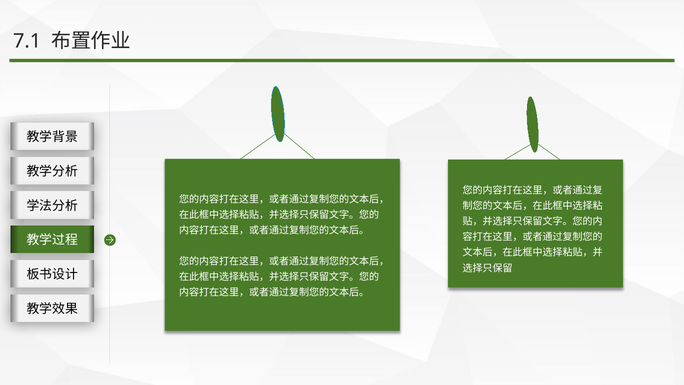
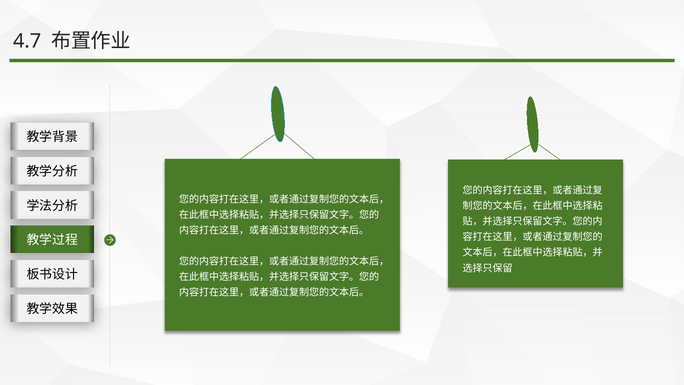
7.1: 7.1 -> 4.7 (27, 41)
